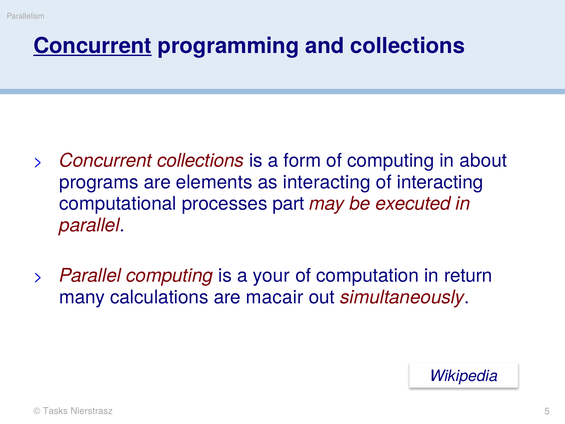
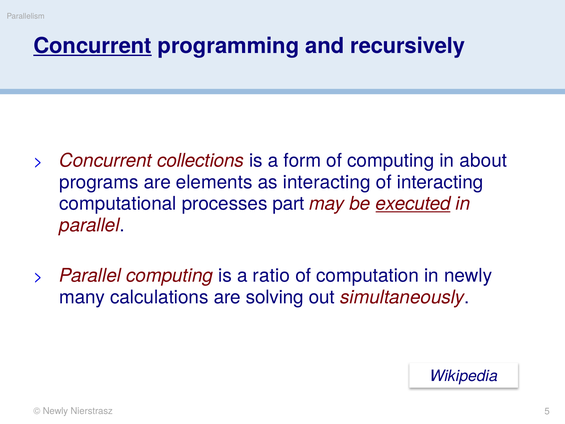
and collections: collections -> recursively (408, 46)
executed underline: none -> present (413, 204)
your: your -> ratio (271, 275)
in return: return -> newly (468, 275)
macair: macair -> solving (275, 297)
Tasks: Tasks -> Newly (55, 411)
